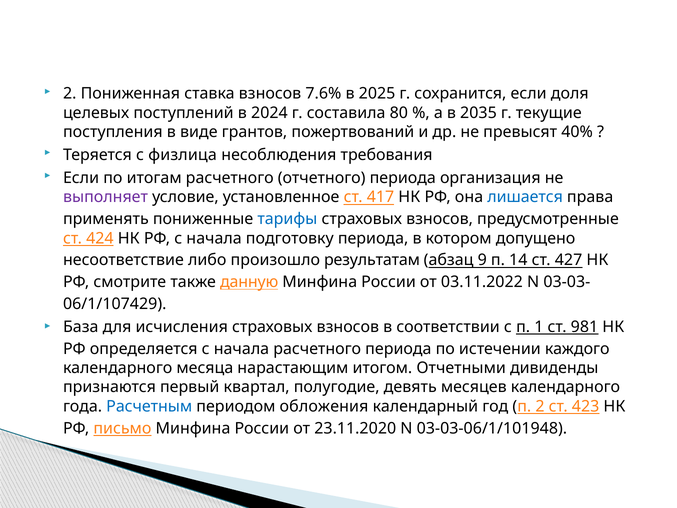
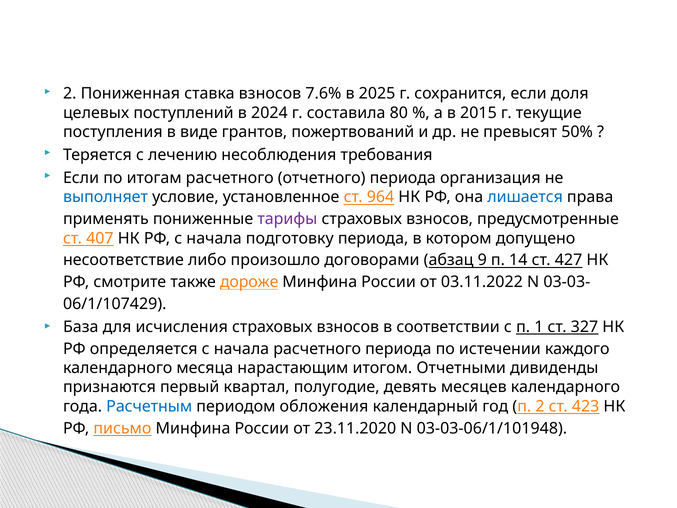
2035: 2035 -> 2015 (478, 113)
40%: 40% -> 50% (577, 132)
физлица: физлица -> лечению (183, 155)
выполняет colour: purple -> blue (106, 197)
417: 417 -> 964 (380, 197)
тарифы colour: blue -> purple (287, 219)
424: 424 -> 407 (100, 238)
результатам: результатам -> договорами (372, 260)
данную: данную -> дороже (249, 282)
981: 981 -> 327 (584, 327)
